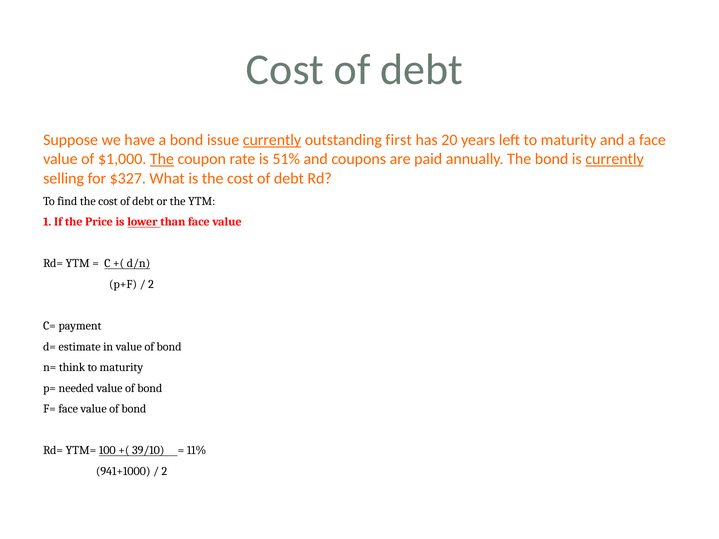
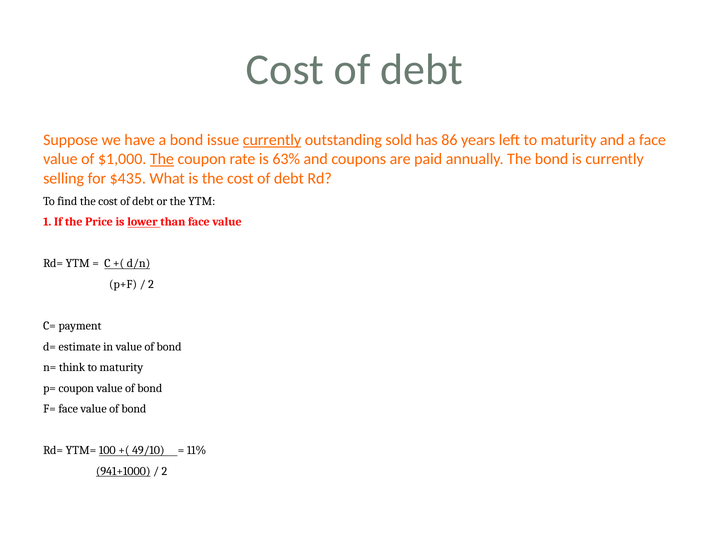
first: first -> sold (399, 140)
20: 20 -> 86 (449, 140)
51%: 51% -> 63% (286, 159)
currently underline: present -> none (615, 159)
$327: $327 -> $435 (128, 178)
p= needed: needed -> coupon (76, 388)
39/10: 39/10 -> 49/10 (148, 451)
941+1000 underline: none -> present (123, 471)
